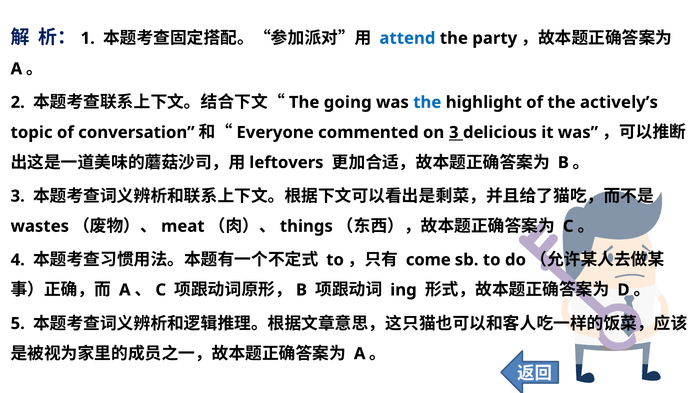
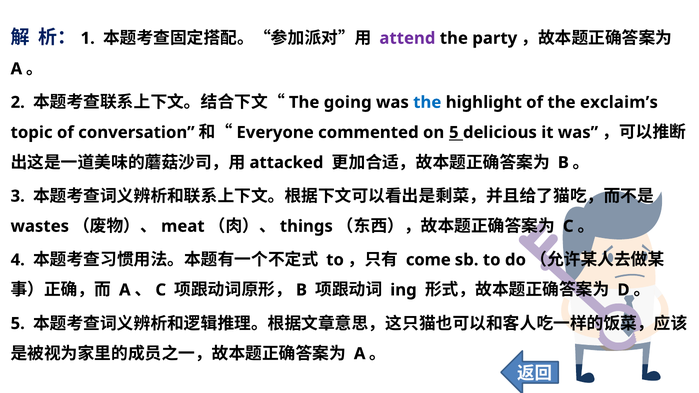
attend colour: blue -> purple (407, 38)
actively’s: actively’s -> exclaim’s (619, 102)
on 3: 3 -> 5 (454, 133)
leftovers: leftovers -> attacked (286, 163)
